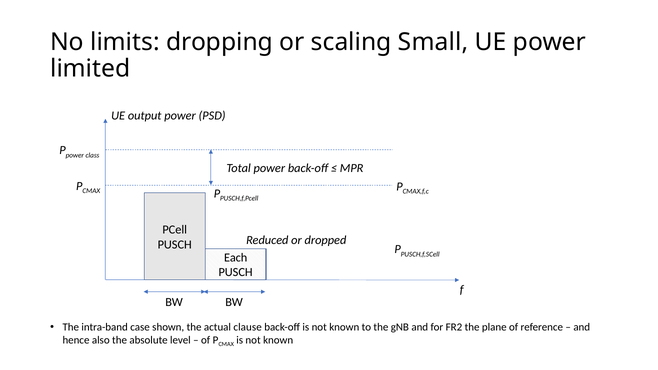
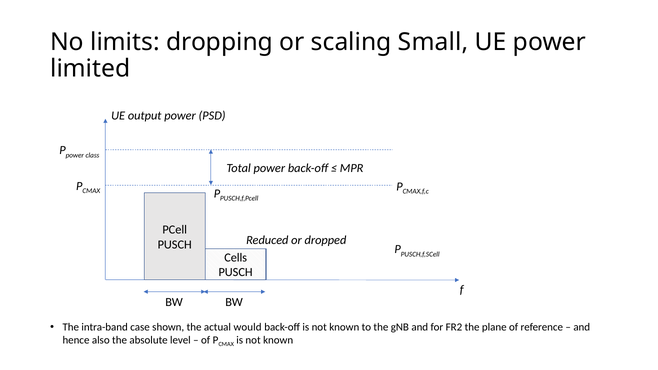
Each: Each -> Cells (236, 258)
clause: clause -> would (248, 327)
